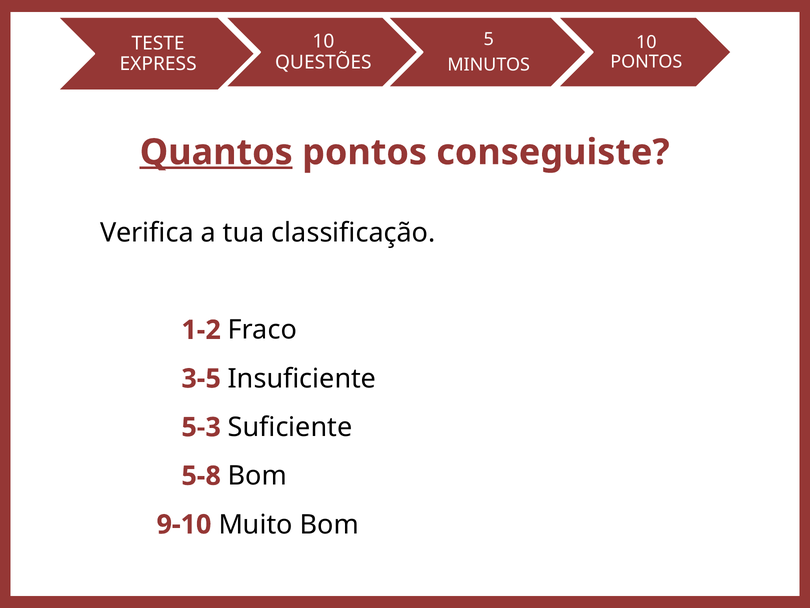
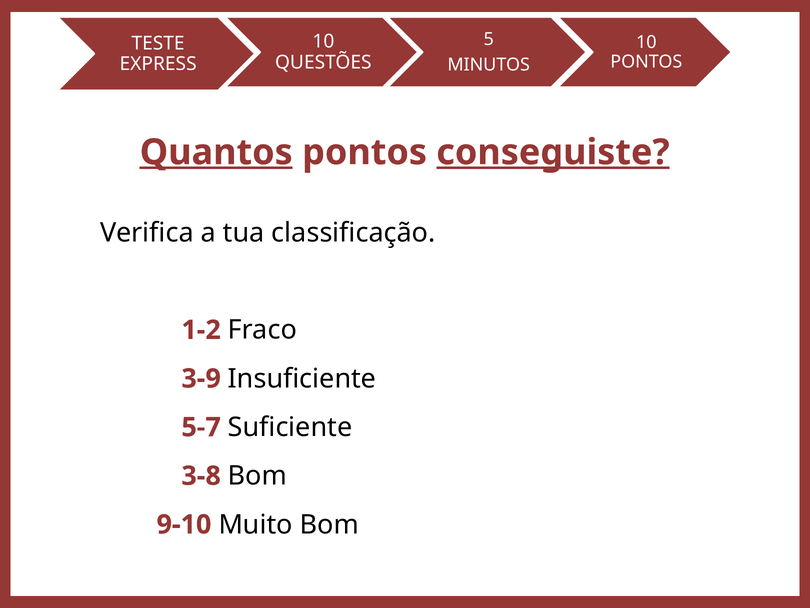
conseguiste underline: none -> present (553, 152)
3-5: 3-5 -> 3-9 (201, 378)
5-3: 5-3 -> 5-7 (201, 427)
5-8: 5-8 -> 3-8 (201, 476)
